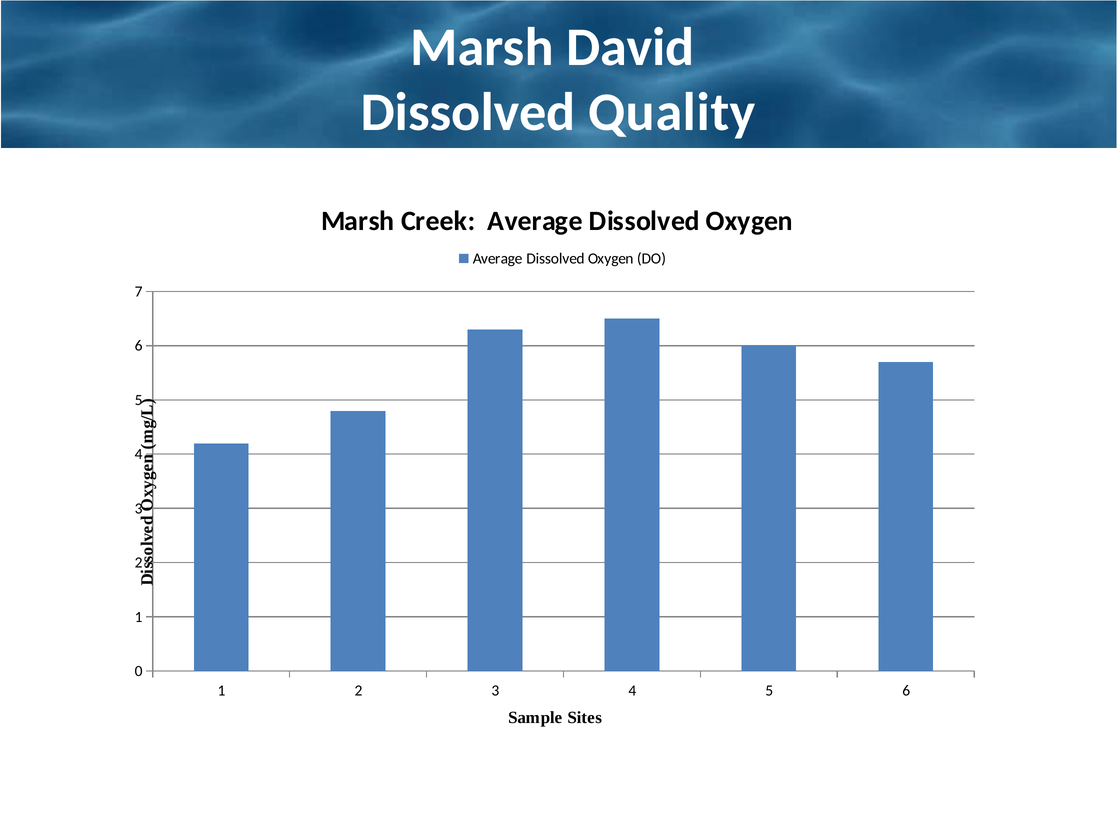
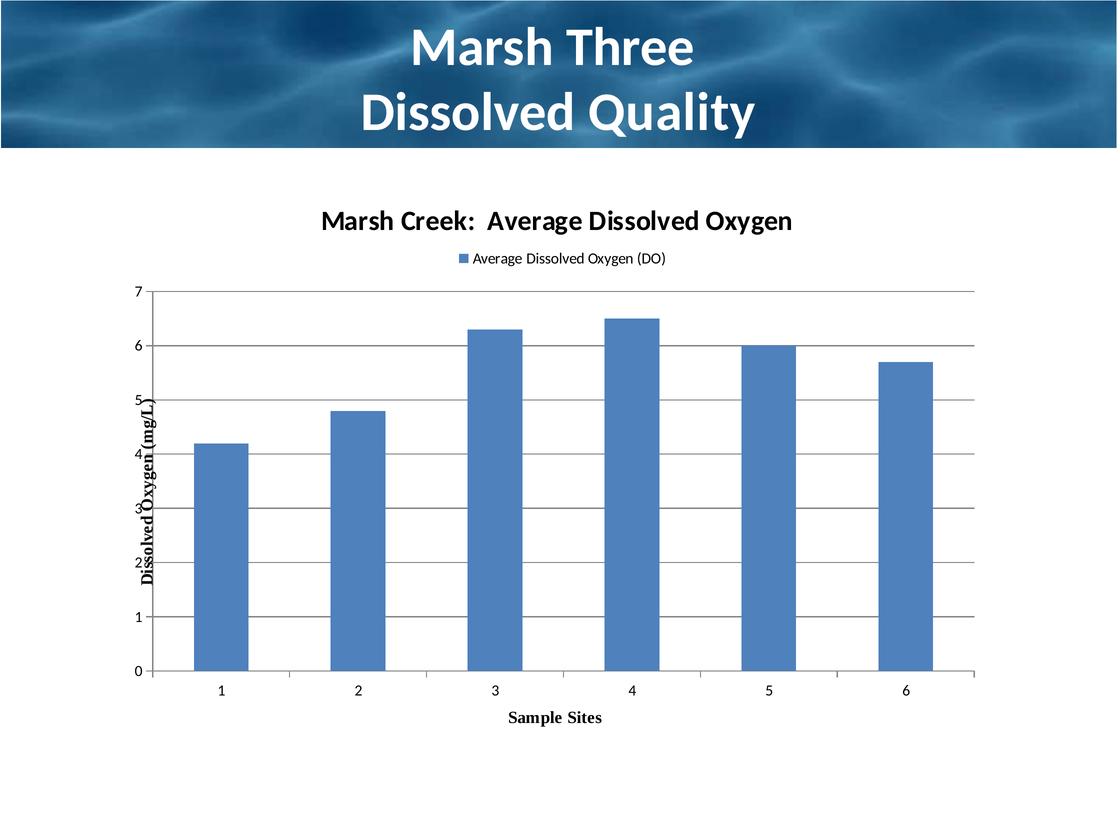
David: David -> Three (630, 47)
